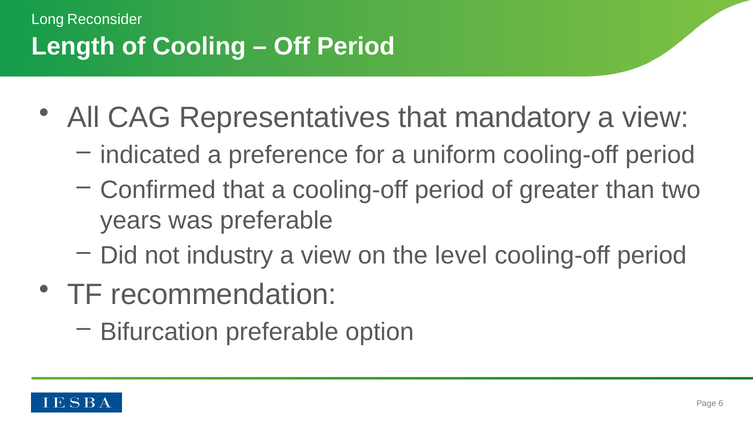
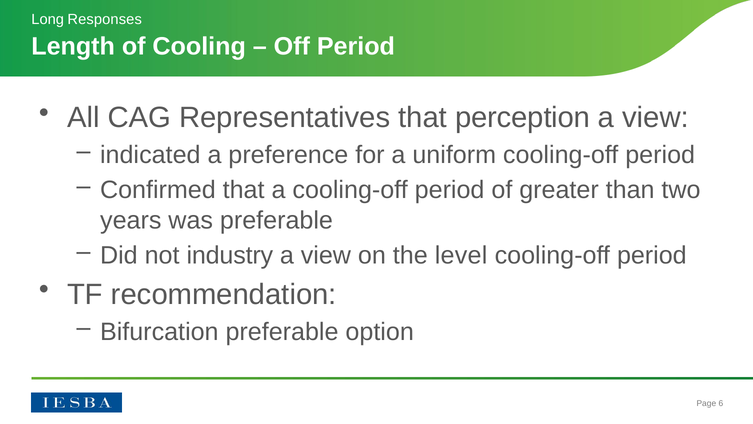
Reconsider: Reconsider -> Responses (105, 19)
mandatory: mandatory -> perception (523, 118)
